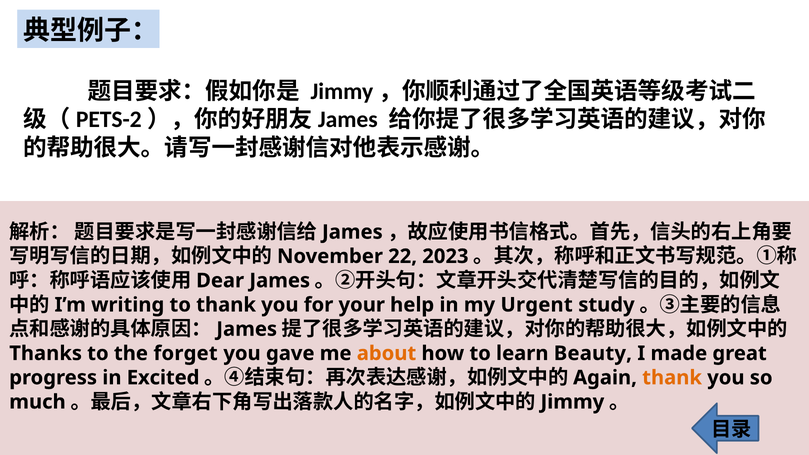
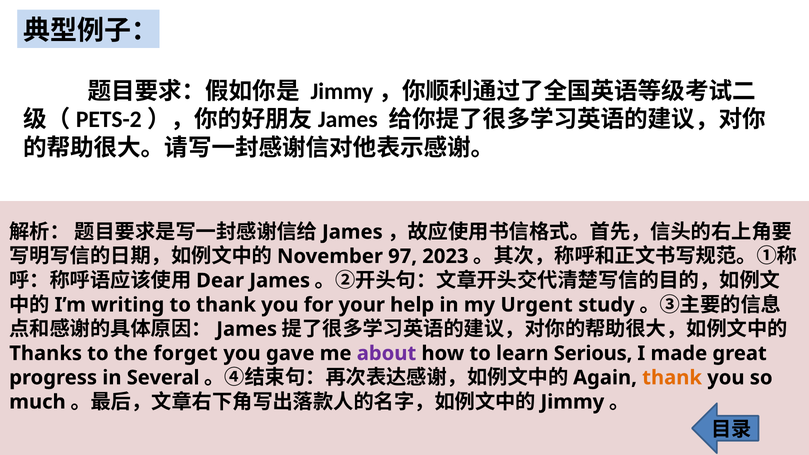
22: 22 -> 97 (403, 256)
about colour: orange -> purple (386, 353)
Beauty: Beauty -> Serious (593, 353)
Excited: Excited -> Several (163, 378)
